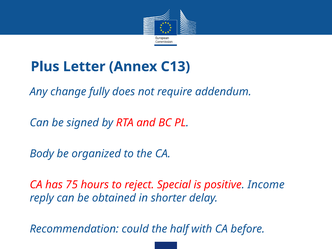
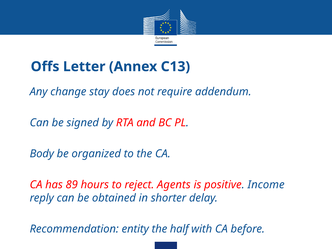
Plus: Plus -> Offs (45, 67)
fully: fully -> stay (99, 92)
75: 75 -> 89 (72, 185)
Special: Special -> Agents (174, 185)
could: could -> entity (135, 229)
